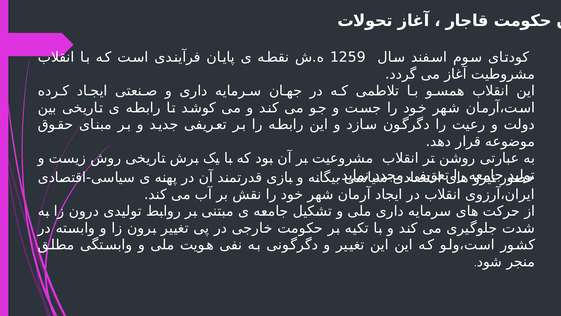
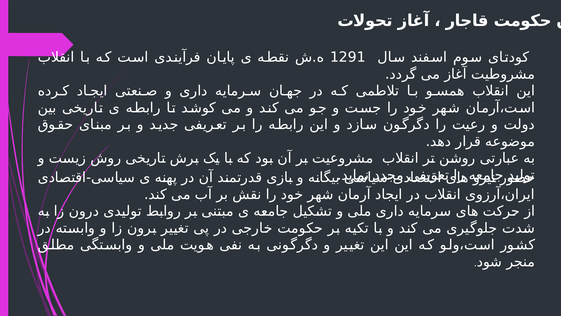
1259: 1259 -> 1291 (348, 57)
